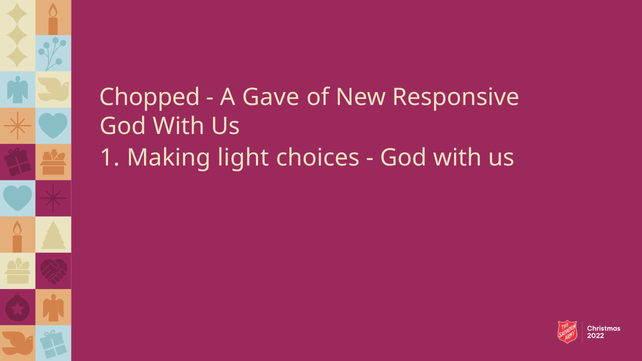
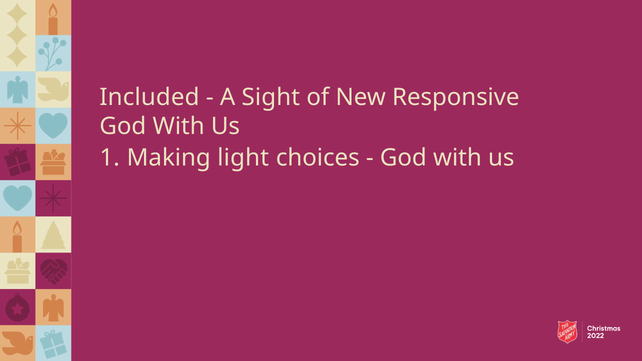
Chopped: Chopped -> Included (149, 97)
Gave: Gave -> Sight (271, 97)
